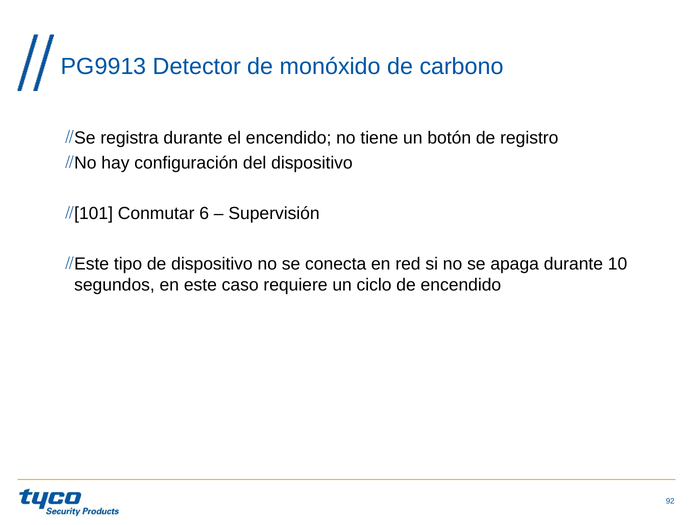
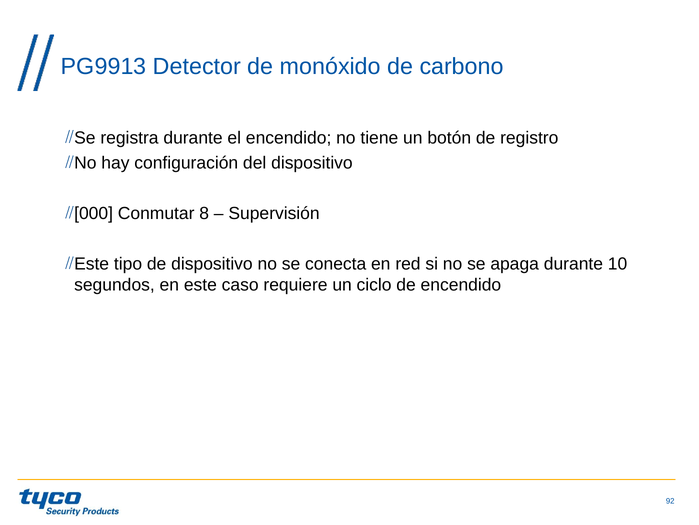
101: 101 -> 000 (94, 213)
6: 6 -> 8 (204, 213)
